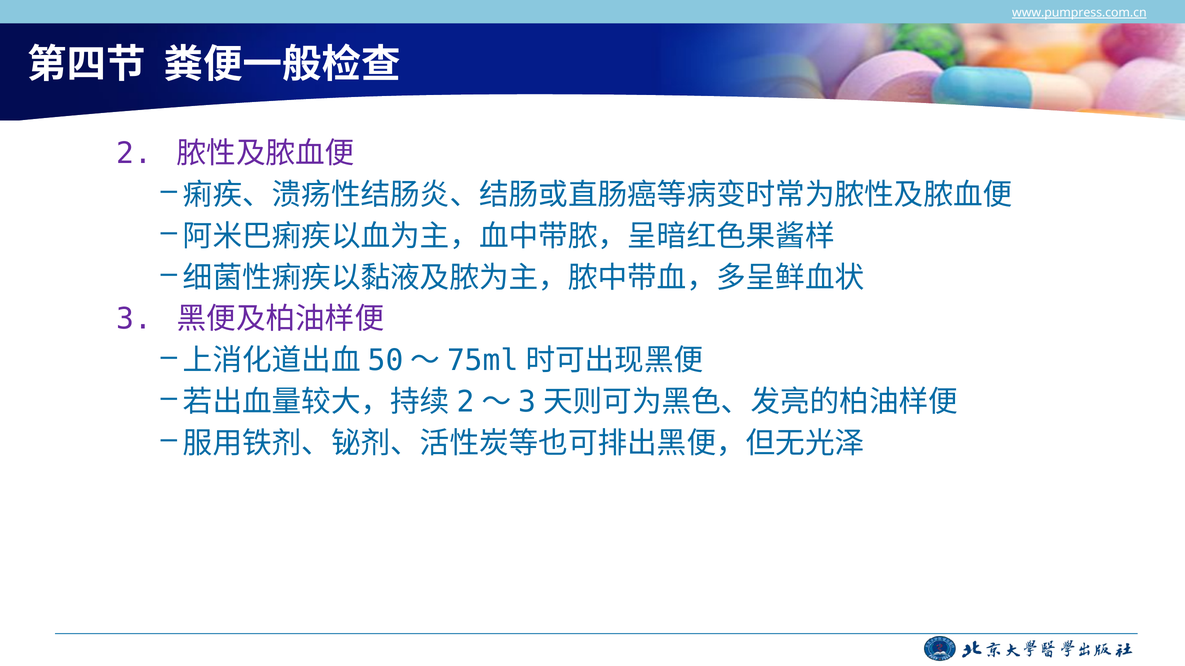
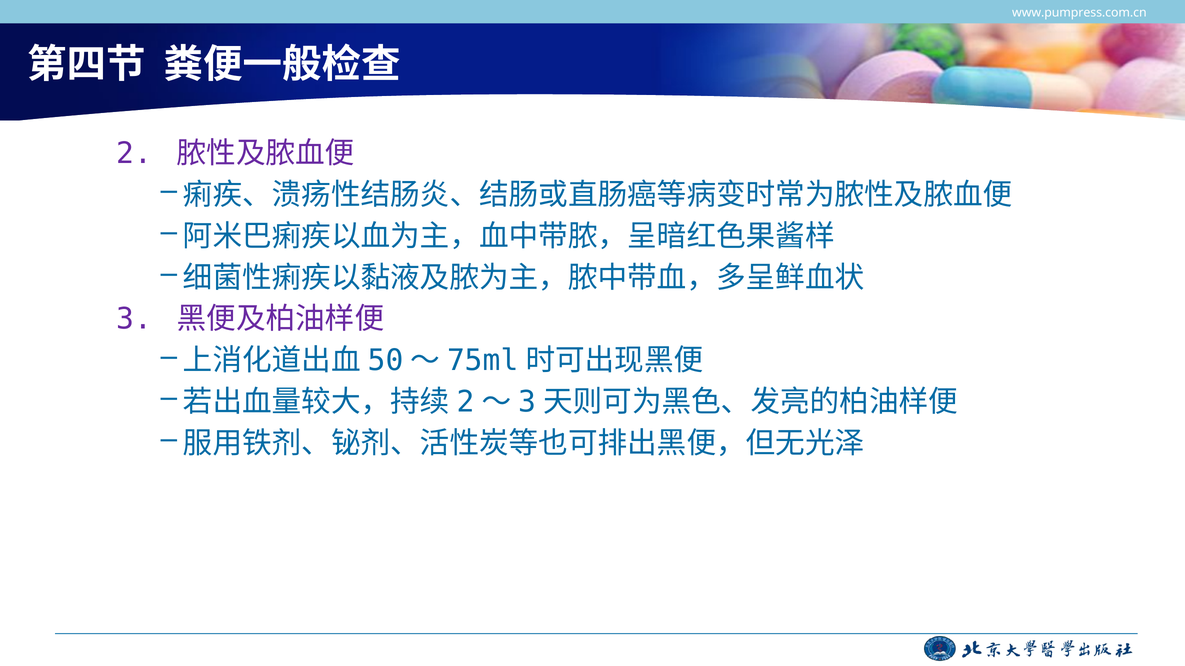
www.pumpress.com.cn underline: present -> none (1079, 13)
